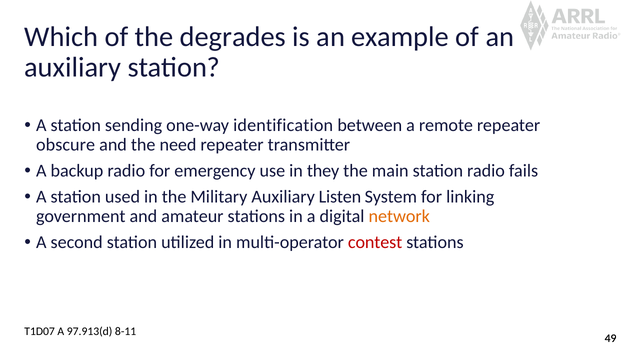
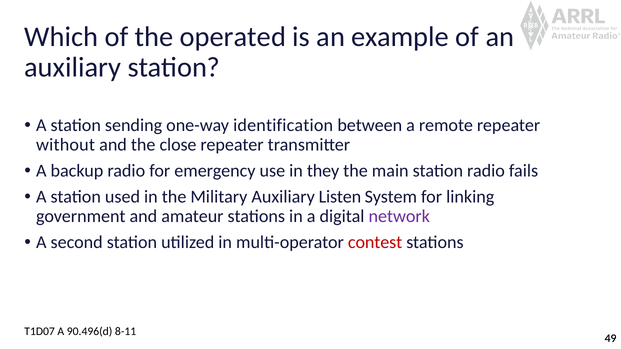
degrades: degrades -> operated (233, 37)
obscure: obscure -> without (66, 145)
need: need -> close (178, 145)
network colour: orange -> purple (399, 216)
97.913(d: 97.913(d -> 90.496(d (90, 332)
